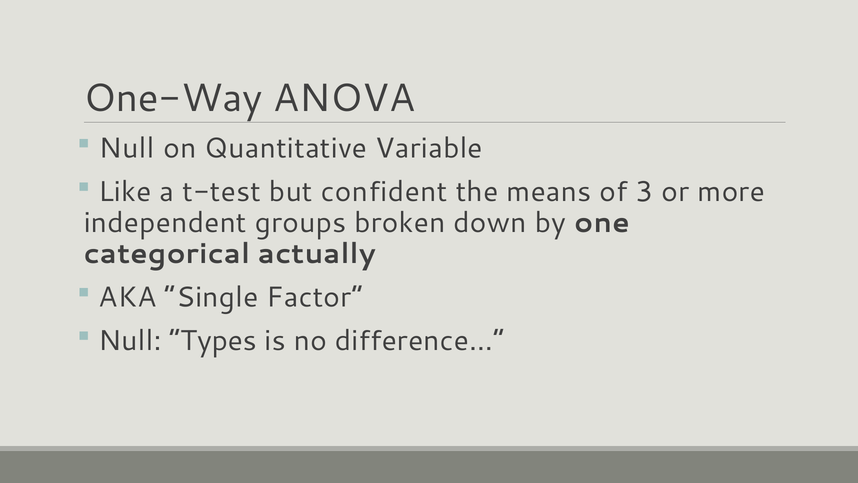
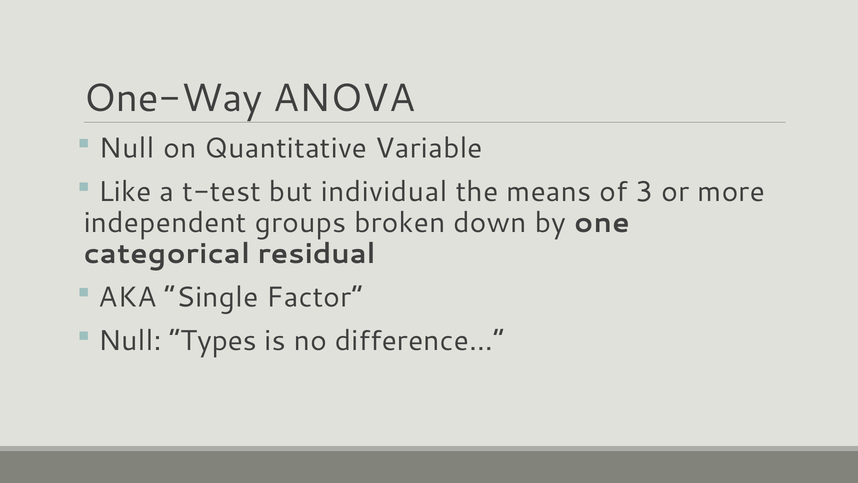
confident: confident -> individual (384, 192)
actually: actually -> residual (317, 254)
